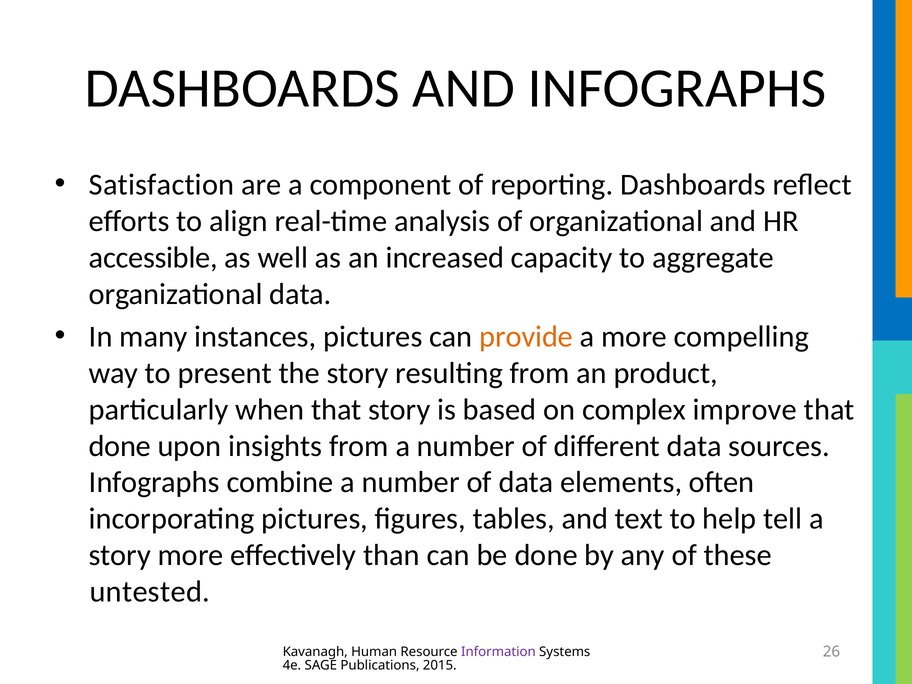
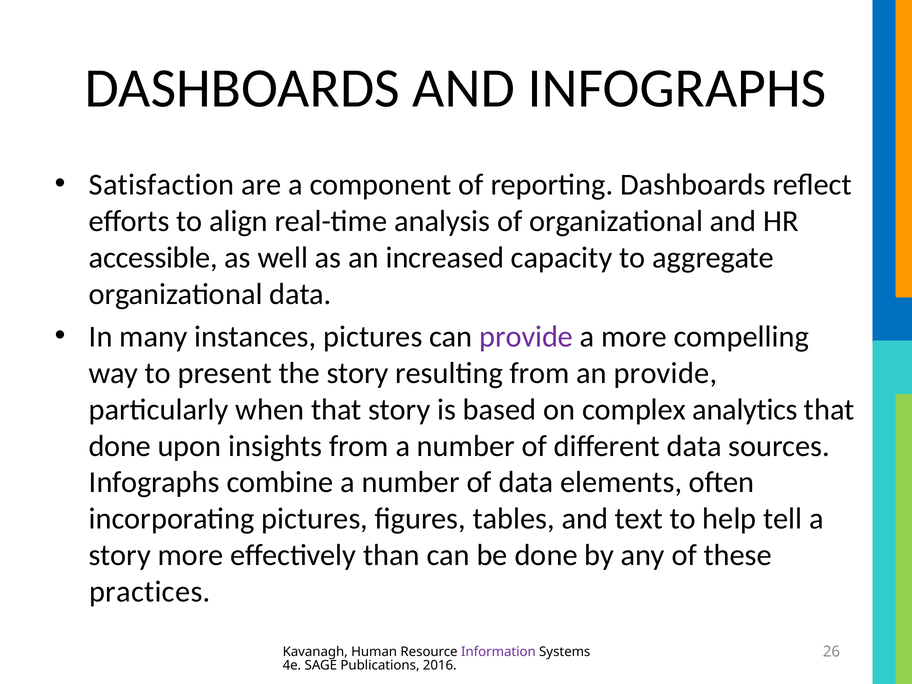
provide colour: orange -> purple (526, 337)
an product: product -> provide (665, 373)
improve: improve -> analytics (745, 409)
untested: untested -> practices (150, 592)
2015: 2015 -> 2016 (440, 665)
